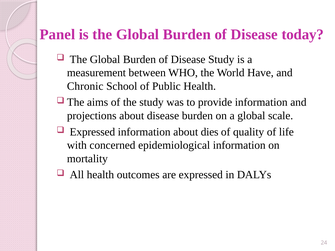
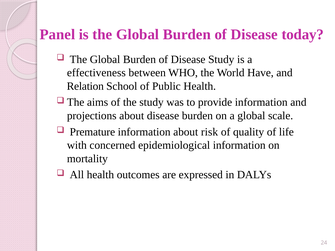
measurement: measurement -> effectiveness (96, 73)
Chronic: Chronic -> Relation (85, 86)
Expressed: Expressed -> Premature (92, 132)
dies: dies -> risk (210, 132)
